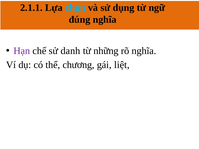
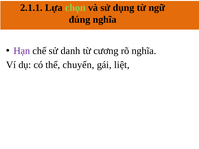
chọn colour: light blue -> light green (75, 8)
những: những -> cương (106, 51)
chương: chương -> chuyển (78, 65)
